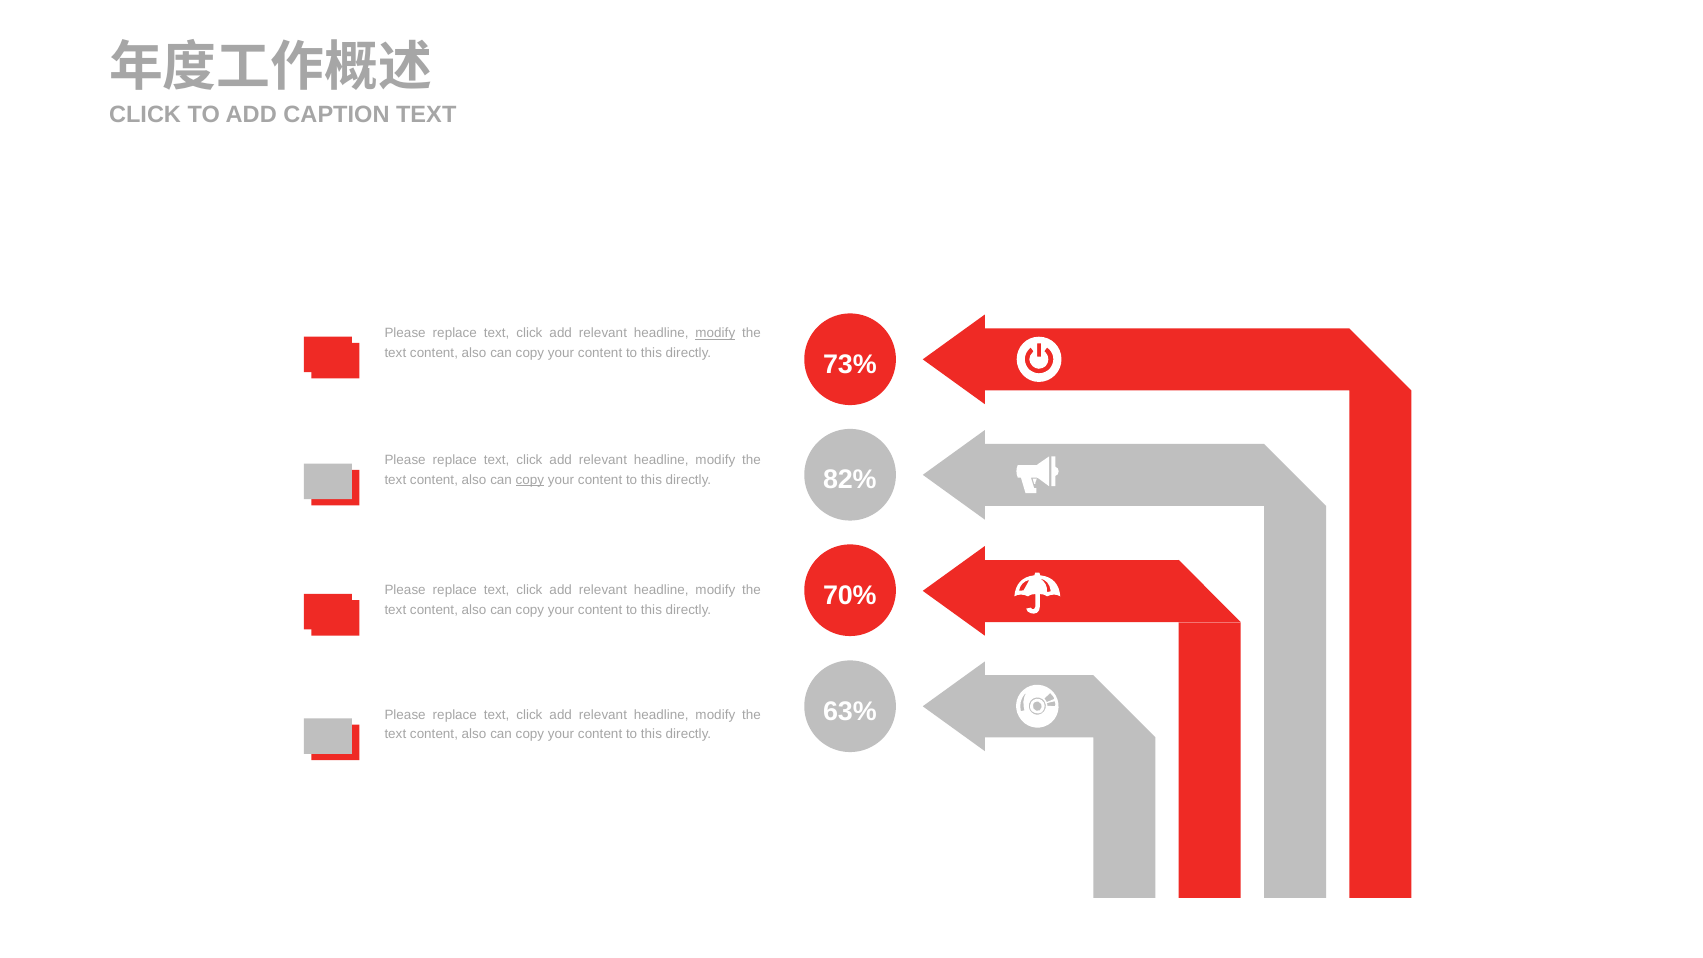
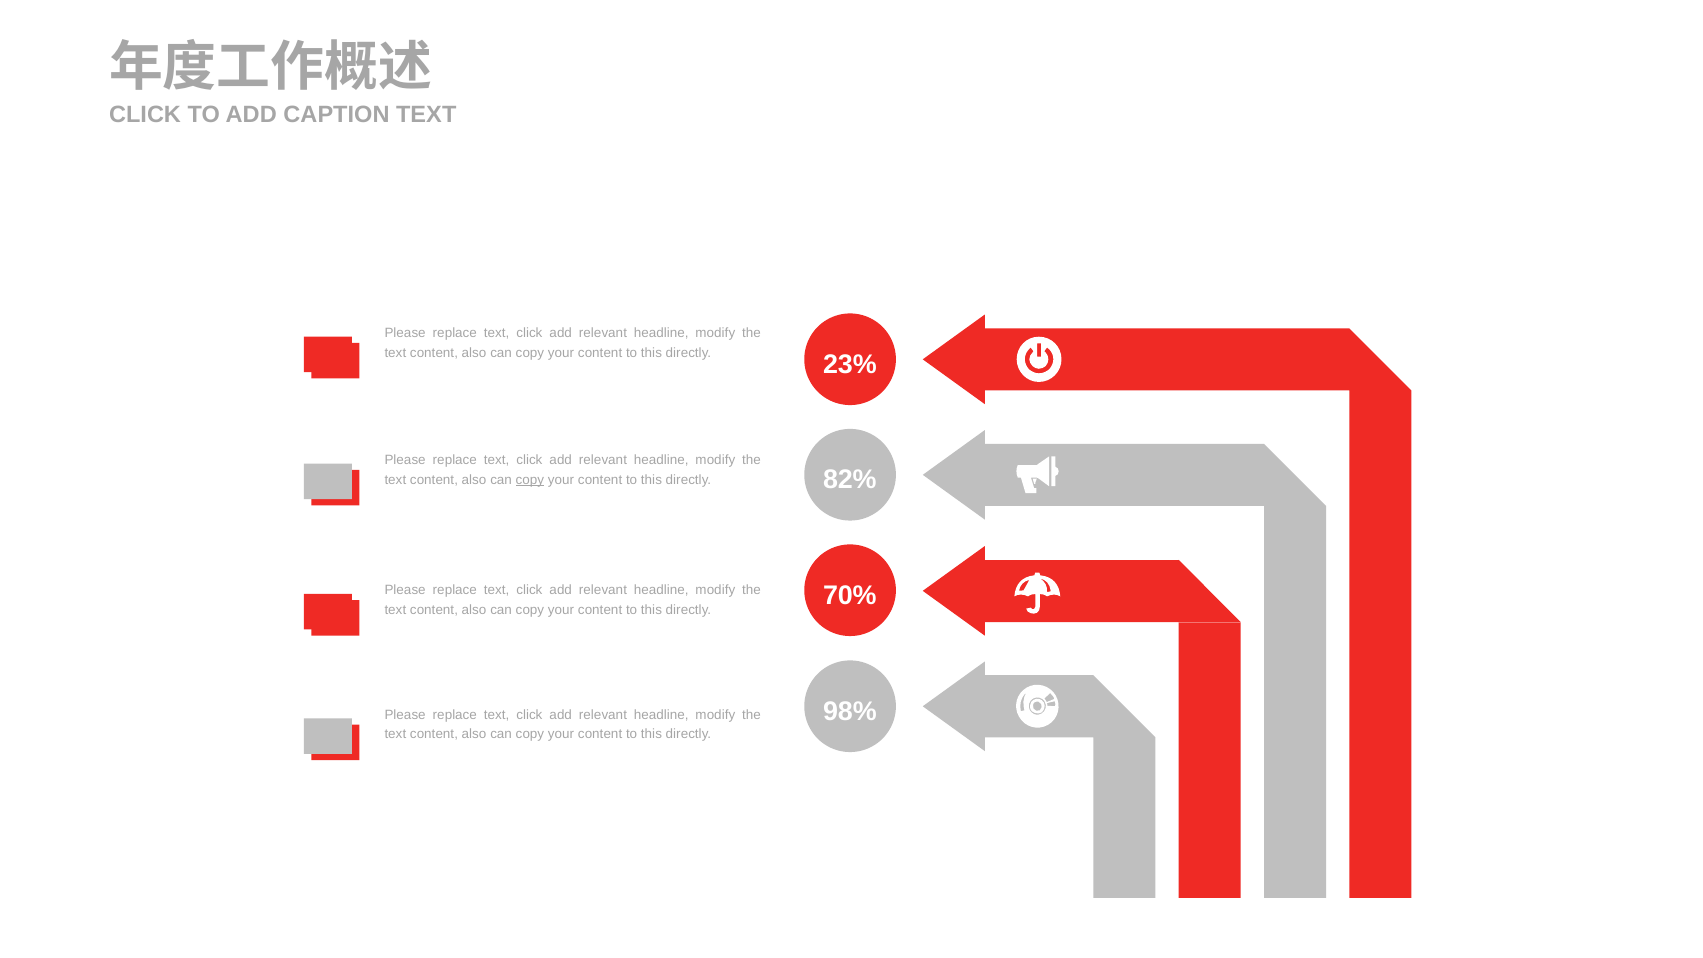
modify underline: present -> none (715, 333)
73%: 73% -> 23% (850, 364)
63%: 63% -> 98% (850, 711)
